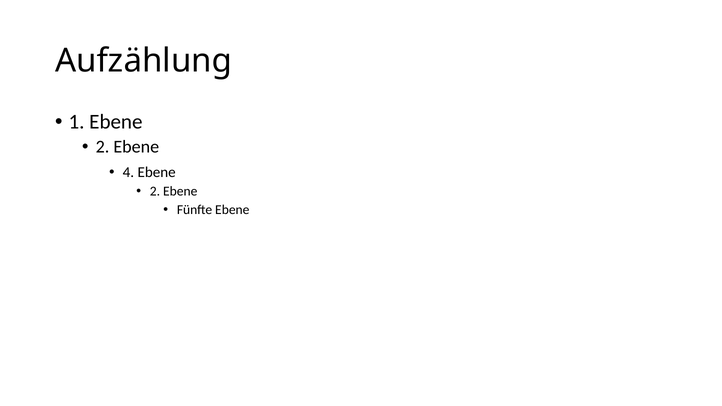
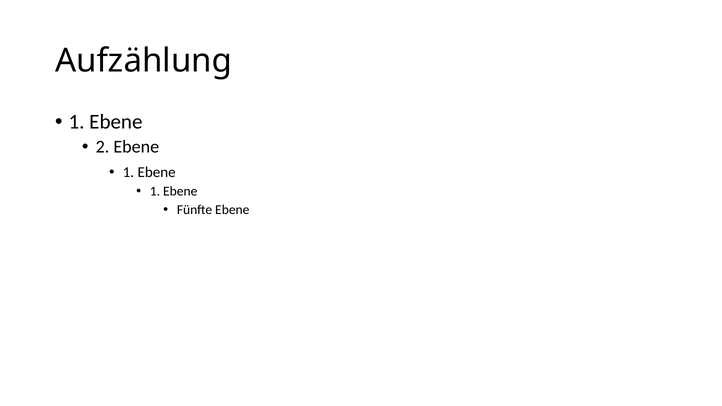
4: 4 -> 1 (128, 172)
2: 2 -> 1 (155, 192)
